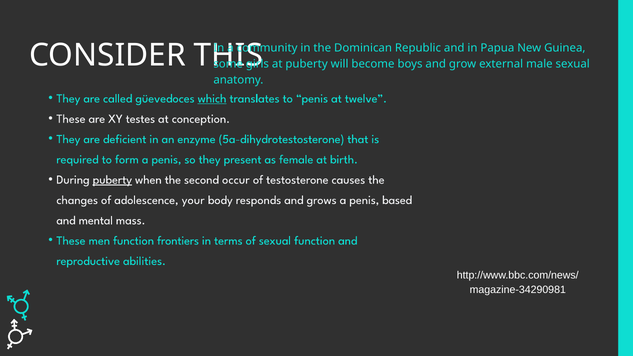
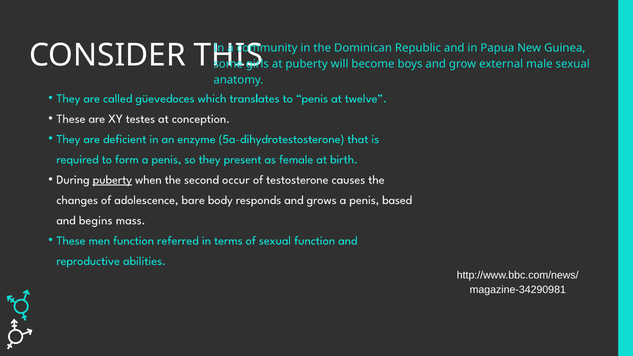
which underline: present -> none (212, 98)
your: your -> bare (193, 200)
mental: mental -> begins (96, 220)
frontiers: frontiers -> referred (178, 241)
